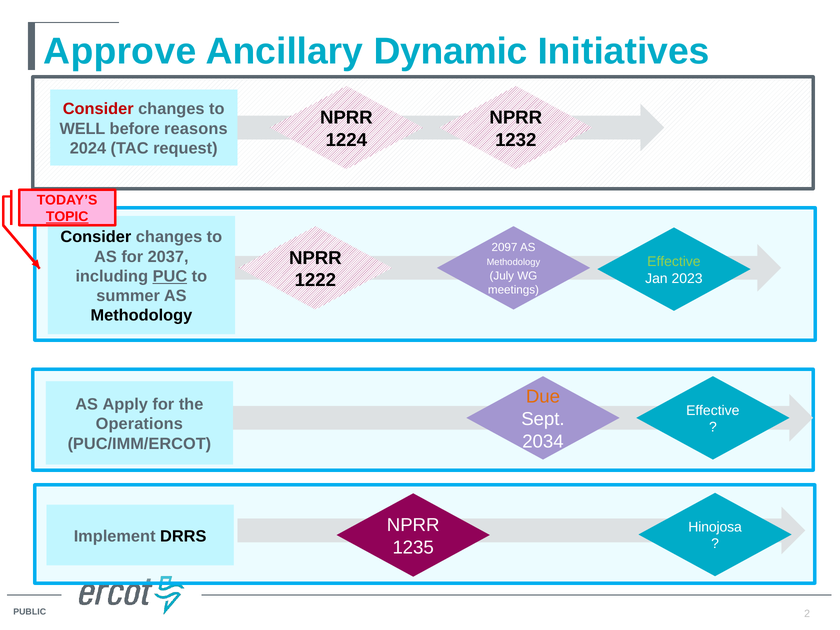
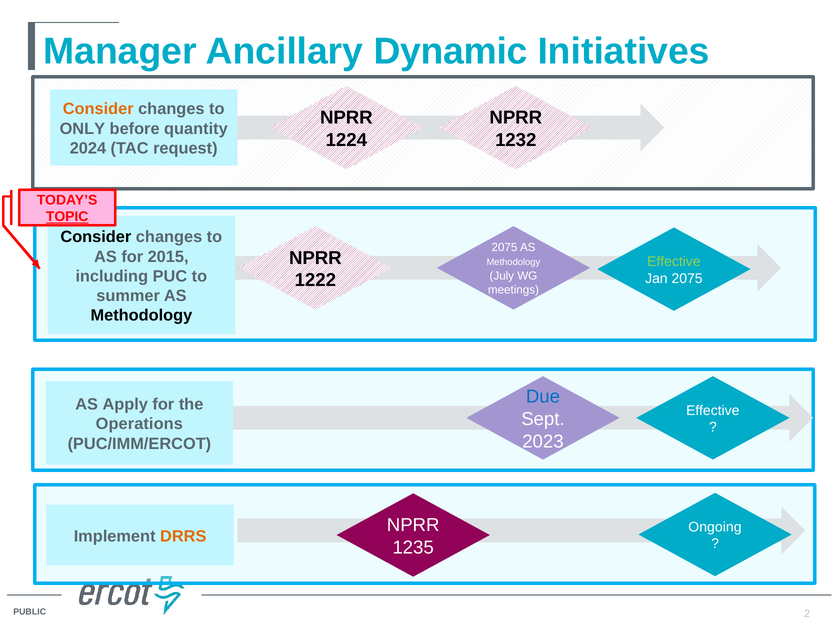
Approve: Approve -> Manager (120, 52)
Consider colour: red -> orange (98, 109)
WELL: WELL -> ONLY (82, 129)
reasons: reasons -> quantity (196, 129)
2097: 2097 -> 2075 (504, 248)
2037: 2037 -> 2015 (168, 257)
PUC underline: present -> none (170, 276)
Jan 2023: 2023 -> 2075 (687, 279)
Due colour: orange -> blue (543, 397)
2034: 2034 -> 2023 (543, 442)
Hinojosa: Hinojosa -> Ongoing (715, 527)
DRRS colour: black -> orange (183, 536)
